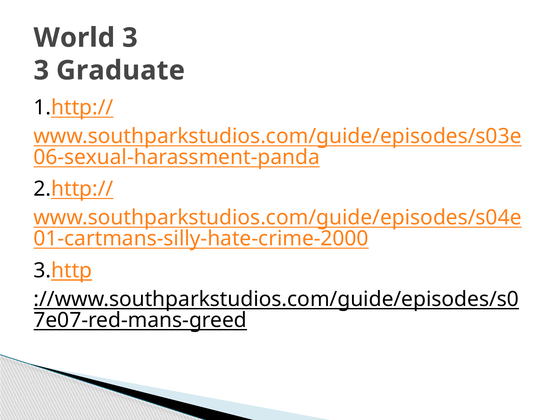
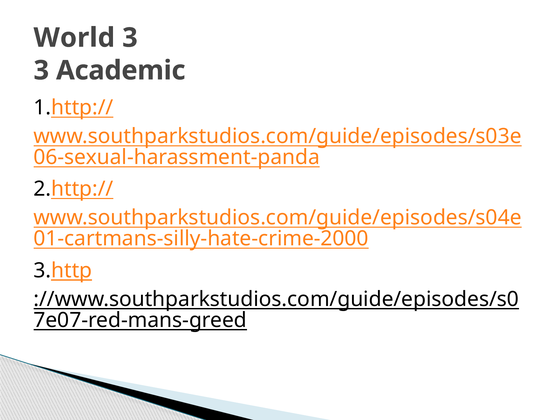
Graduate: Graduate -> Academic (121, 70)
